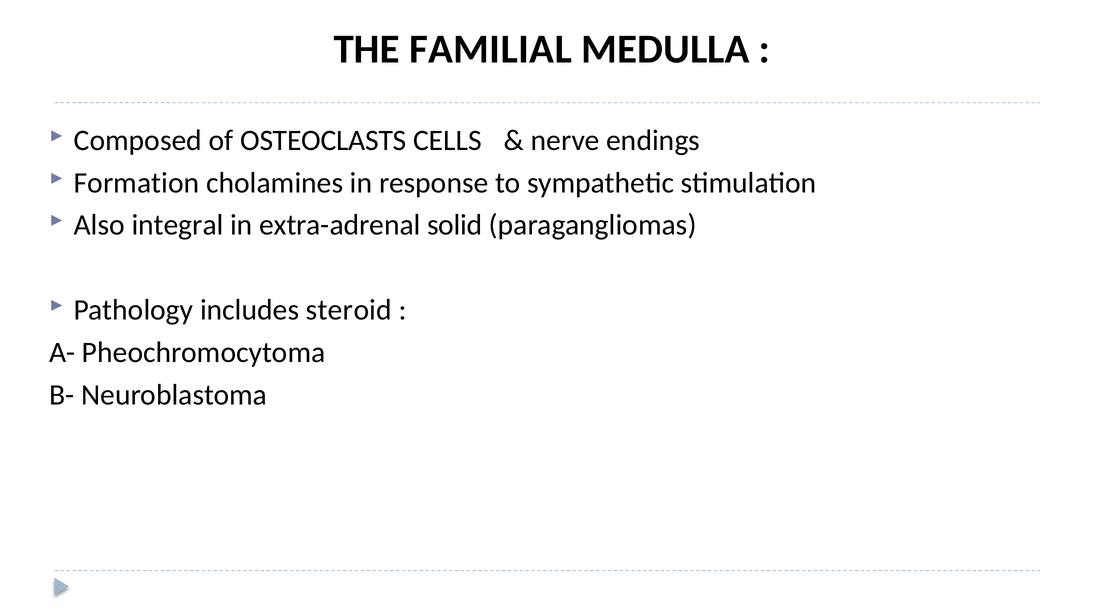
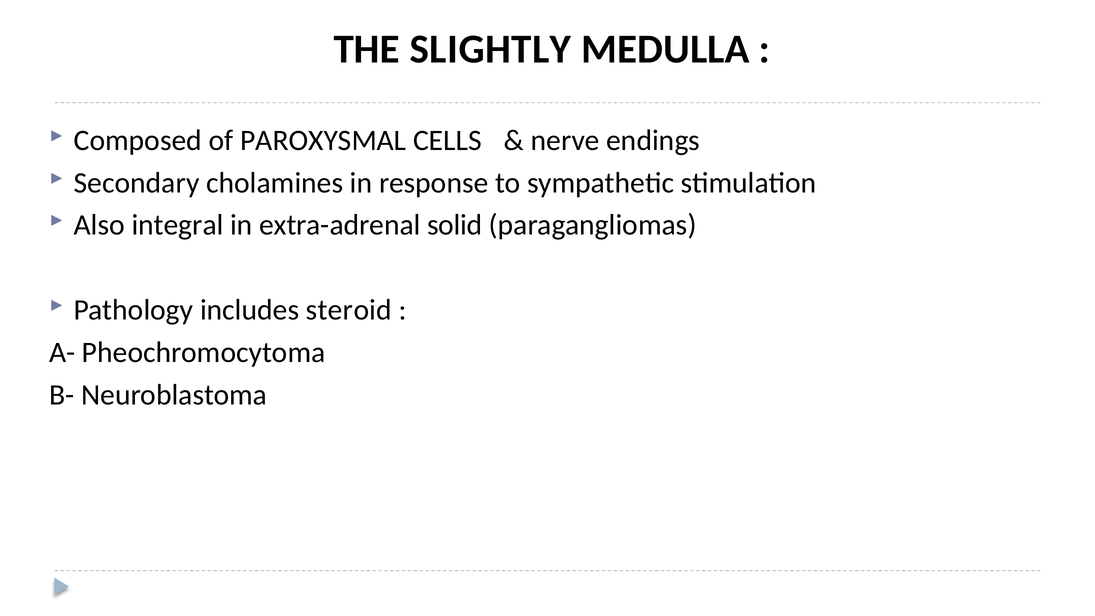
FAMILIAL: FAMILIAL -> SLIGHTLY (490, 49)
OSTEOCLASTS: OSTEOCLASTS -> PAROXYSMAL (323, 140)
Formation: Formation -> Secondary (137, 183)
